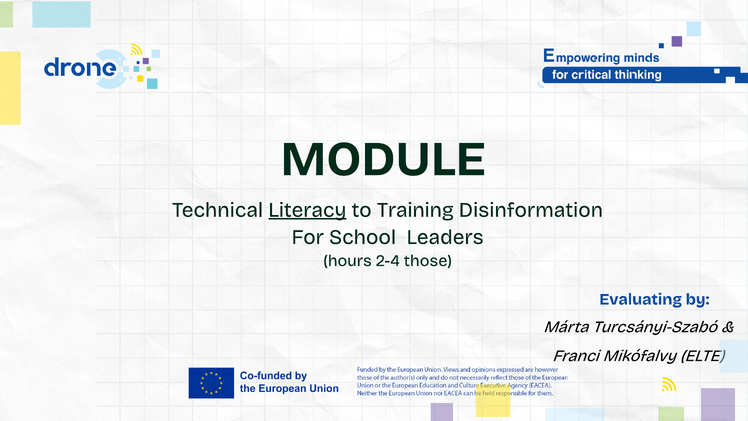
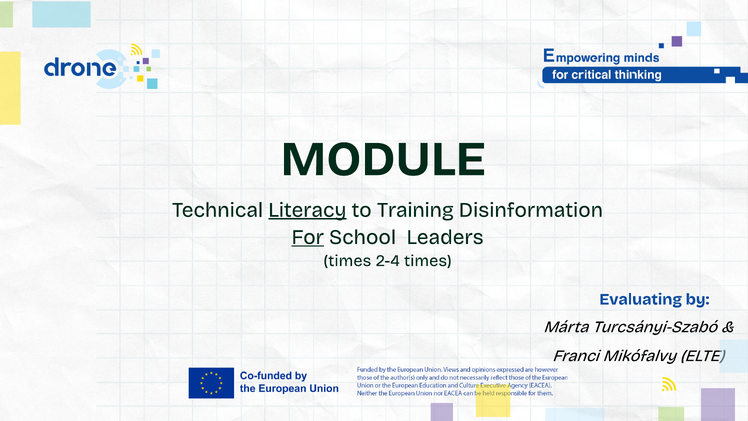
For underline: none -> present (308, 237)
hours: hours -> times (347, 261)
2-4 those: those -> times (428, 261)
